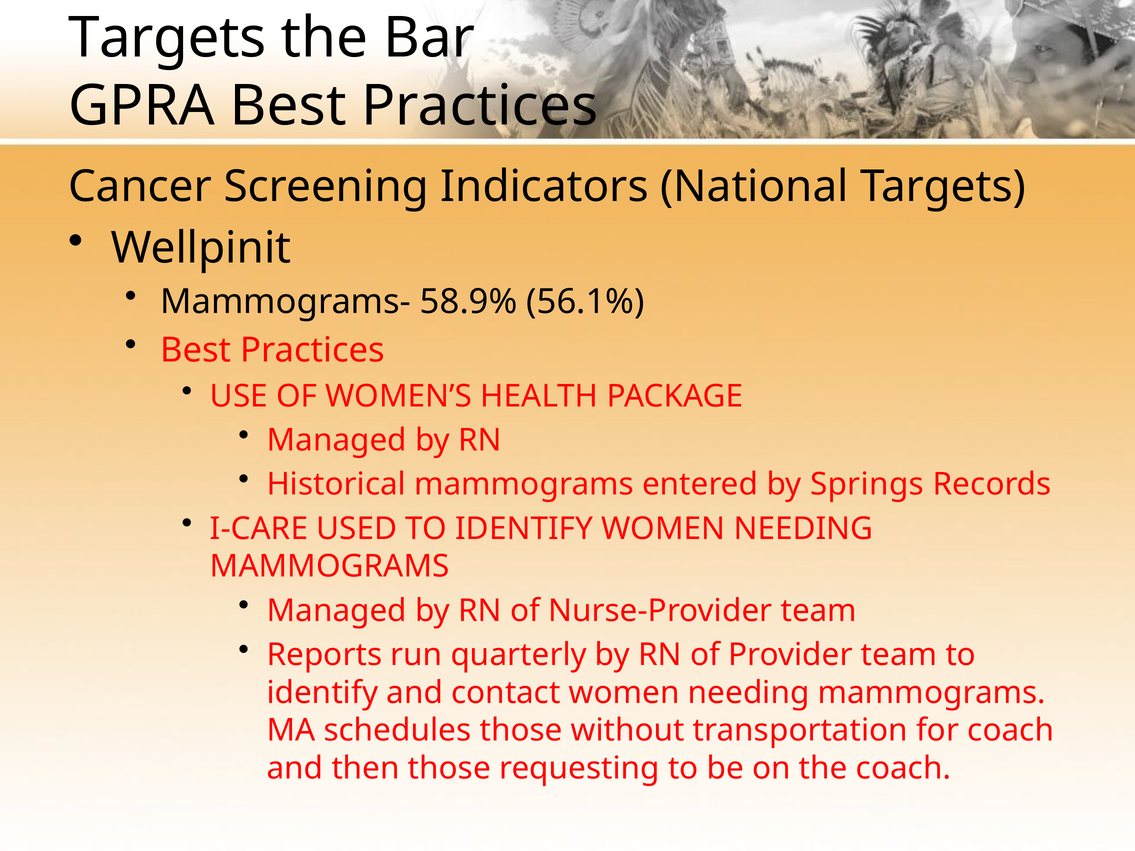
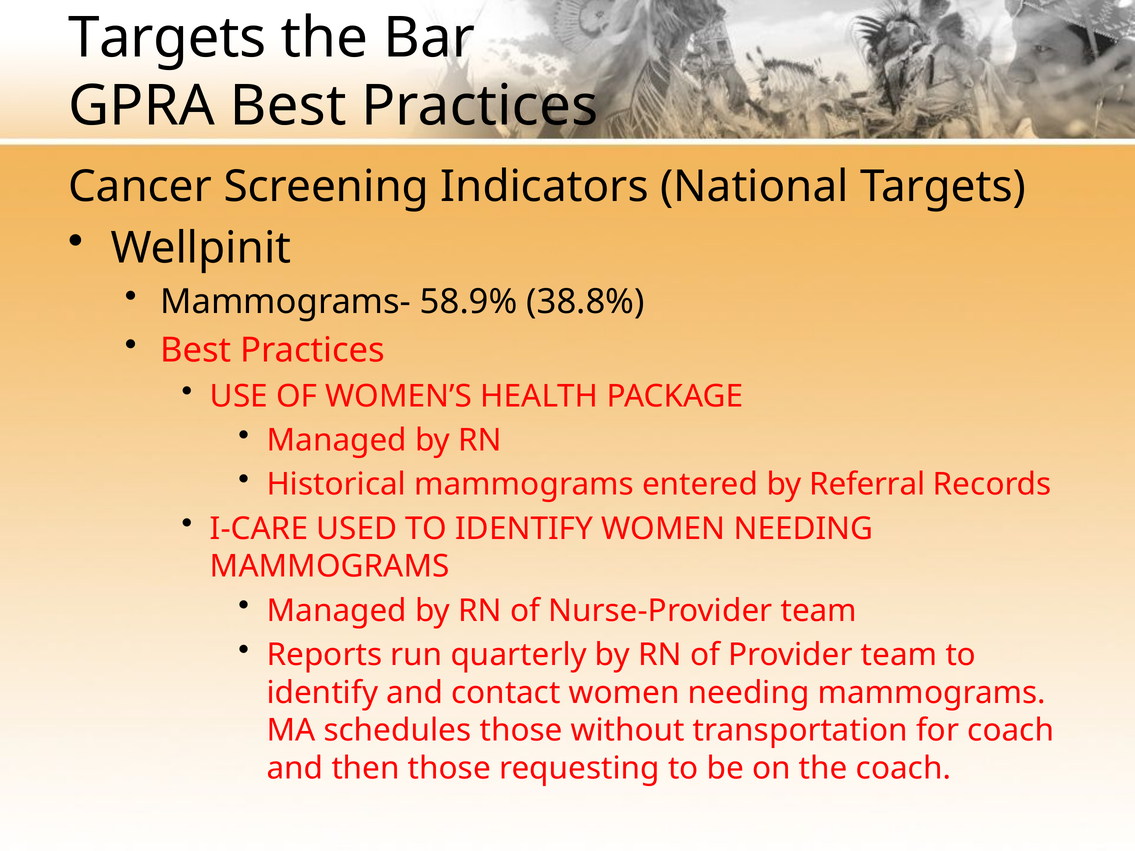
56.1%: 56.1% -> 38.8% (586, 302)
Springs: Springs -> Referral (867, 485)
